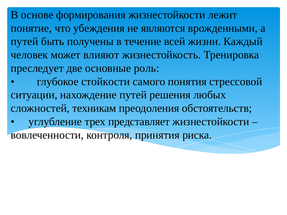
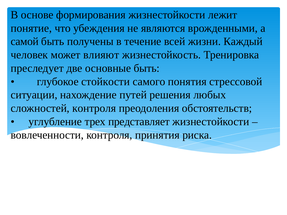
путей: путей -> самой (25, 42)
основные роль: роль -> быть (147, 68)
сложностей техникам: техникам -> контроля (94, 108)
